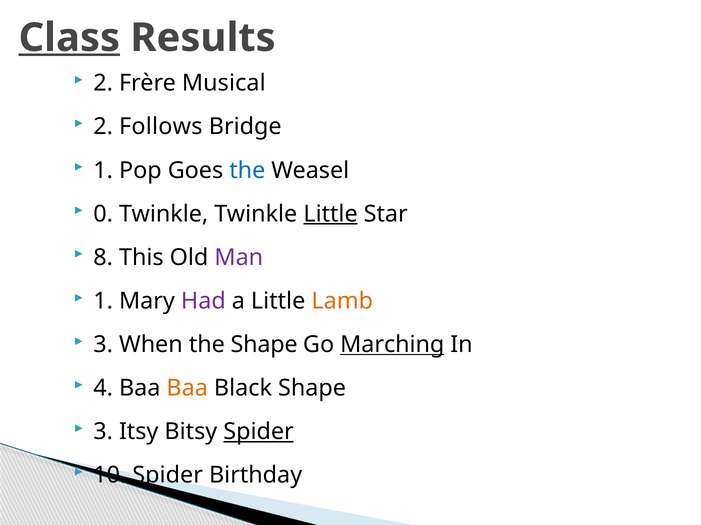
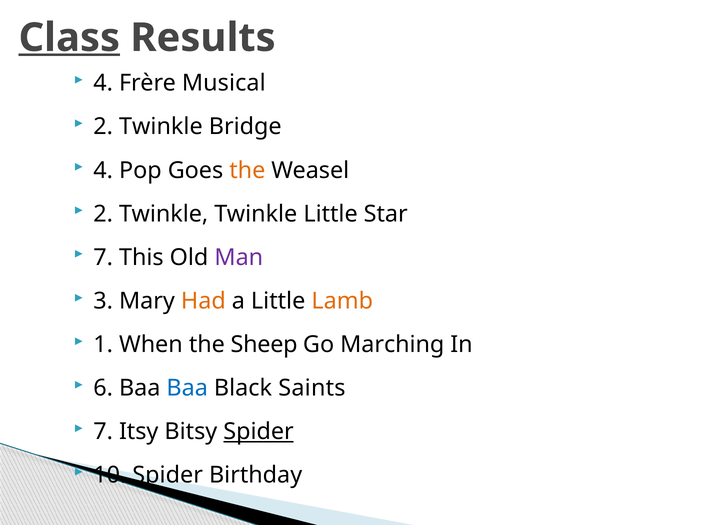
2: 2 -> 4 (103, 83)
Follows: Follows -> Twinkle (161, 127)
1: 1 -> 4 (103, 171)
the colour: blue -> orange (247, 171)
0: 0 -> 2 (103, 214)
Little underline: present -> none (331, 214)
8: 8 -> 7 (103, 258)
1: 1 -> 3 (103, 301)
Had colour: purple -> orange (203, 301)
3: 3 -> 1 (103, 345)
the Shape: Shape -> Sheep (264, 345)
Marching underline: present -> none (392, 345)
4: 4 -> 6 (103, 389)
Baa colour: orange -> blue (187, 389)
Black Shape: Shape -> Saints (312, 389)
3: 3 -> 7 (103, 432)
